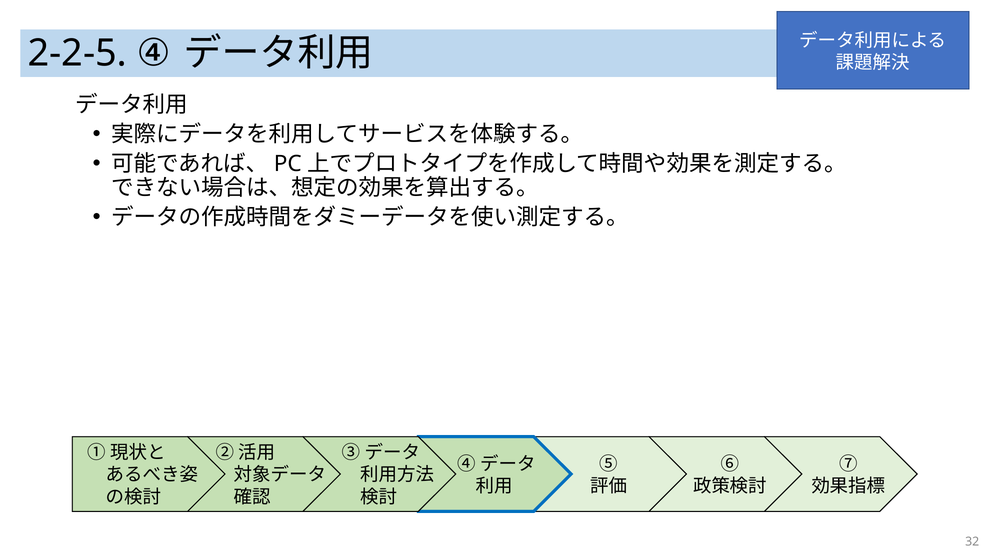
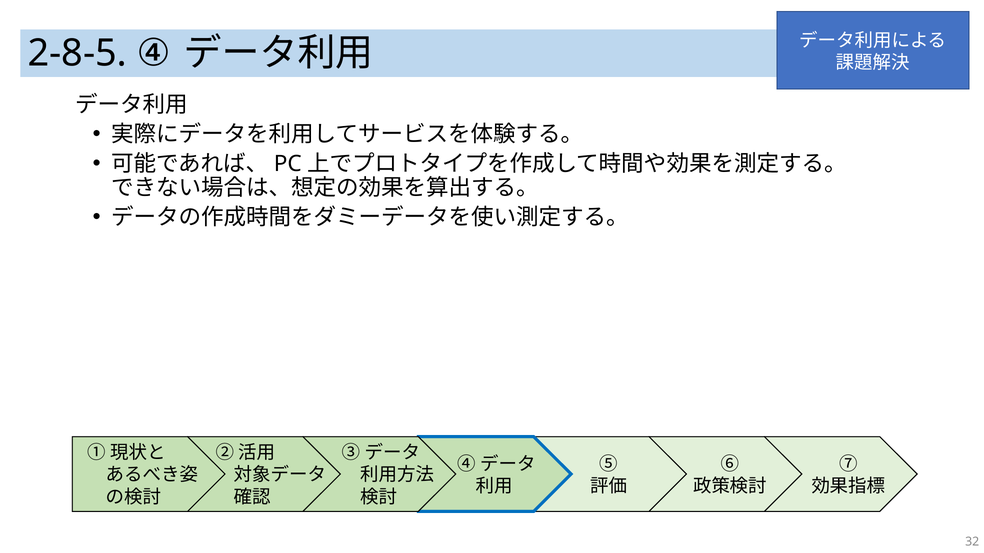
2-2-5: 2-2-5 -> 2-8-5 (77, 53)
